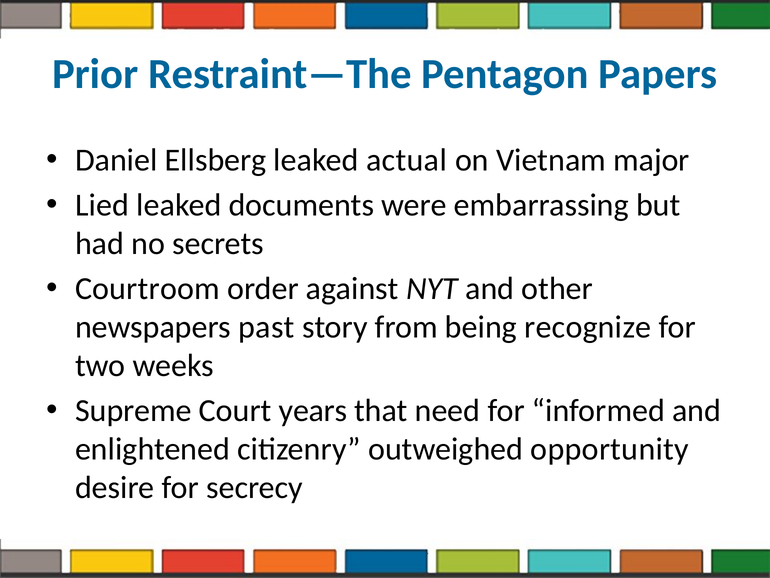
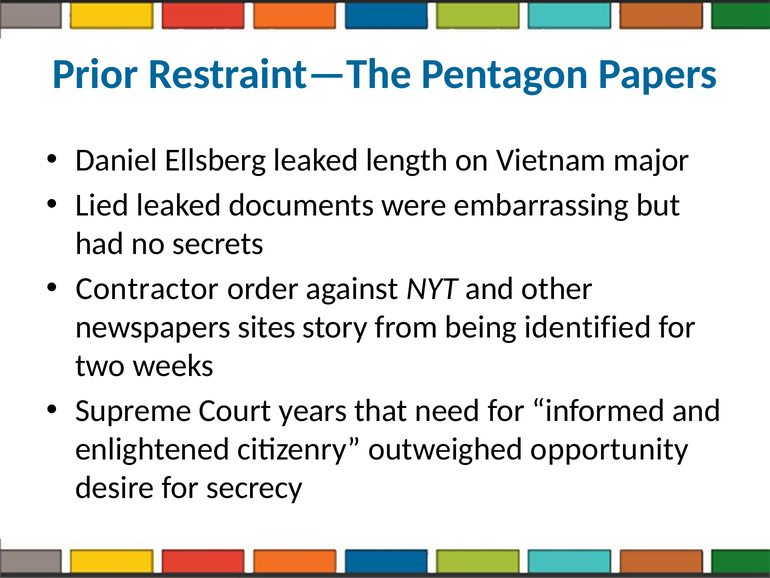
actual: actual -> length (407, 160)
Courtroom: Courtroom -> Contractor (147, 288)
past: past -> sites (267, 327)
recognize: recognize -> identified (588, 327)
